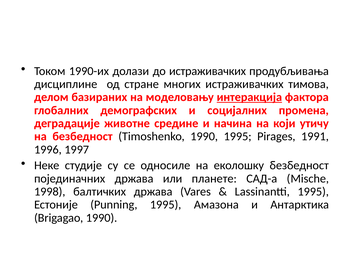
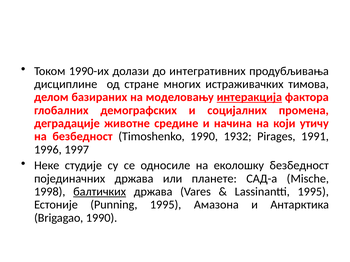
до истраживачких: истраживачких -> интегративних (207, 71)
1990 1995: 1995 -> 1932 (238, 137)
балтичких underline: none -> present (100, 192)
